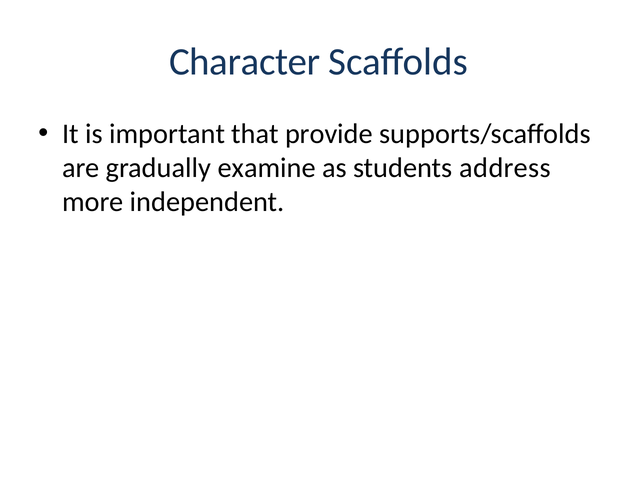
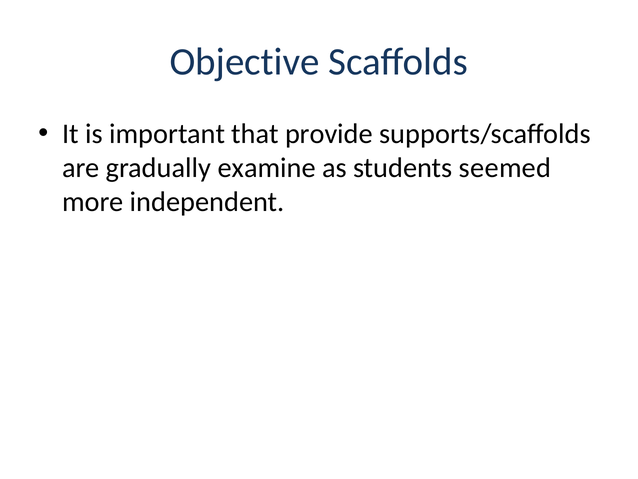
Character: Character -> Objective (245, 62)
address: address -> seemed (505, 168)
